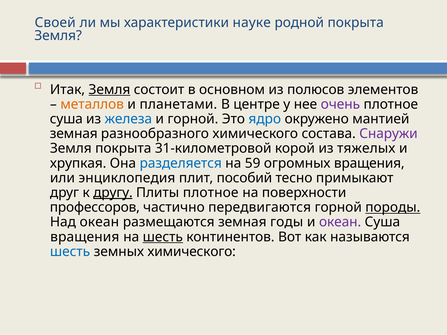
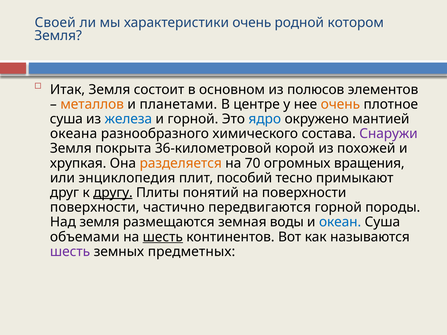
характеристики науке: науке -> очень (252, 23)
родной покрыта: покрыта -> котором (356, 23)
Земля underline: present -> none (109, 90)
очень colour: purple -> orange (340, 104)
земная: земная -> океана (74, 134)
31-километровой: 31-километровой -> 36-километровой (213, 149)
тяжелых: тяжелых -> похожей (366, 149)
разделяется colour: blue -> orange (181, 163)
59: 59 -> 70 (253, 163)
Плиты плотное: плотное -> понятий (211, 193)
профессоров: профессоров -> поверхности (95, 208)
породы underline: present -> none (393, 208)
Над океан: океан -> земля (99, 222)
годы: годы -> воды (287, 222)
океан colour: purple -> blue (340, 222)
вращения: вращения -> объемами (85, 237)
шесть colour: blue -> purple (70, 252)
земных химического: химического -> предметных (192, 252)
